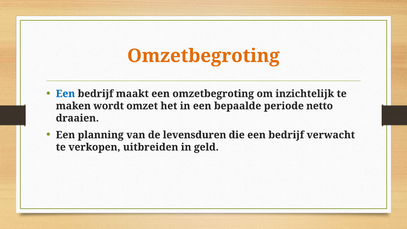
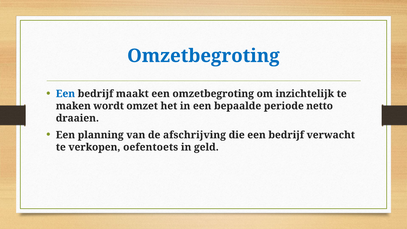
Omzetbegroting colour: orange -> blue (203, 56)
levensduren: levensduren -> afschrijving (194, 135)
uitbreiden: uitbreiden -> oefentoets (151, 147)
